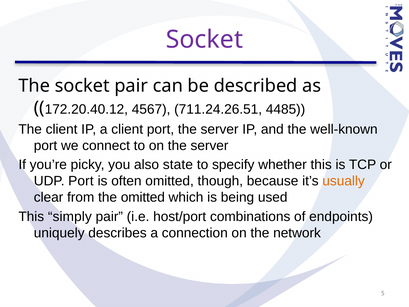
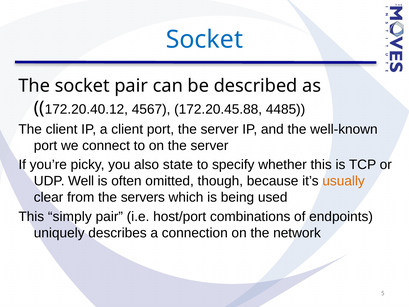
Socket colour: purple -> blue (204, 40)
711.24.26.51: 711.24.26.51 -> 172.20.45.88 (218, 109)
UDP Port: Port -> Well (81, 181)
the omitted: omitted -> servers (143, 197)
